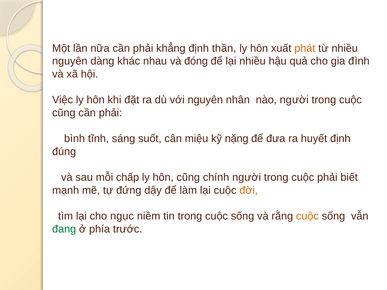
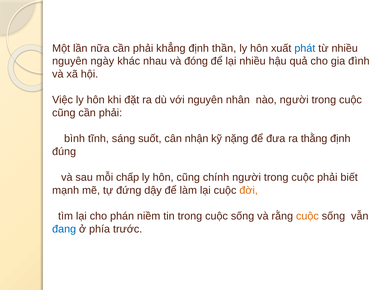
phát colour: orange -> blue (305, 48)
dàng: dàng -> ngày (102, 61)
miệu: miệu -> nhận (197, 139)
huyết: huyết -> thằng (314, 139)
ngục: ngục -> phán (122, 216)
đang colour: green -> blue (64, 229)
